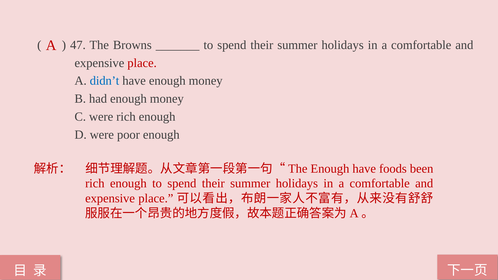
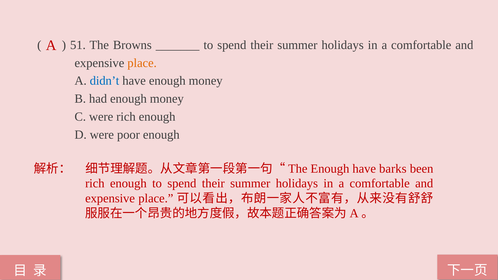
47: 47 -> 51 (78, 45)
place colour: red -> orange (142, 63)
foods: foods -> barks (393, 169)
